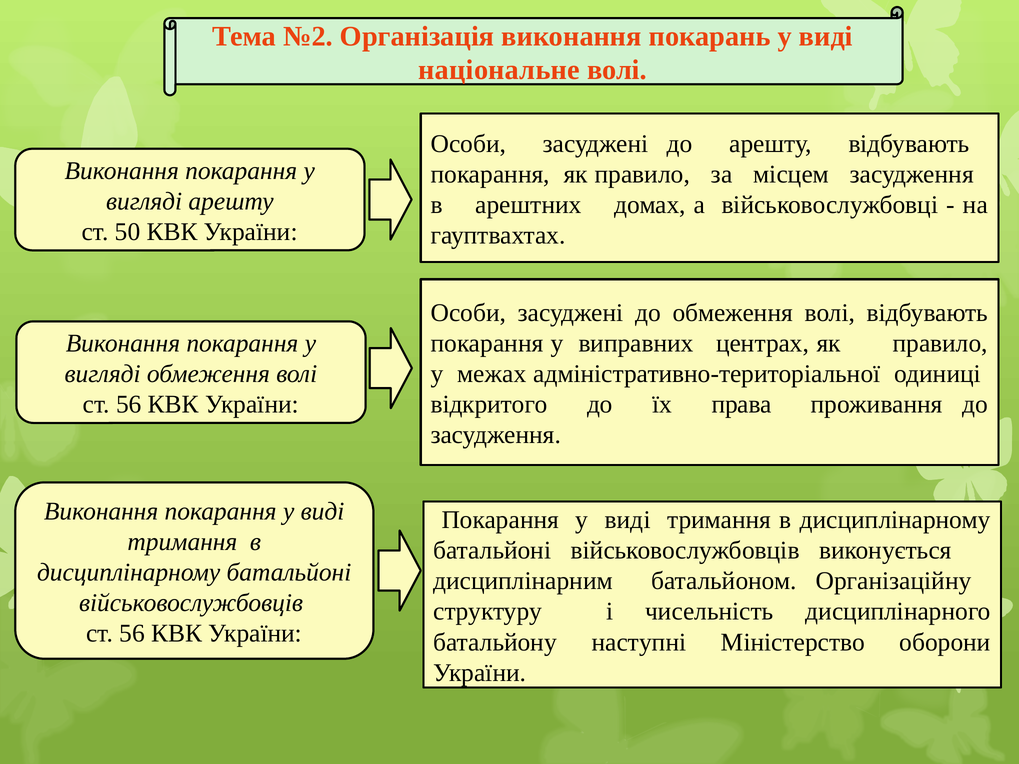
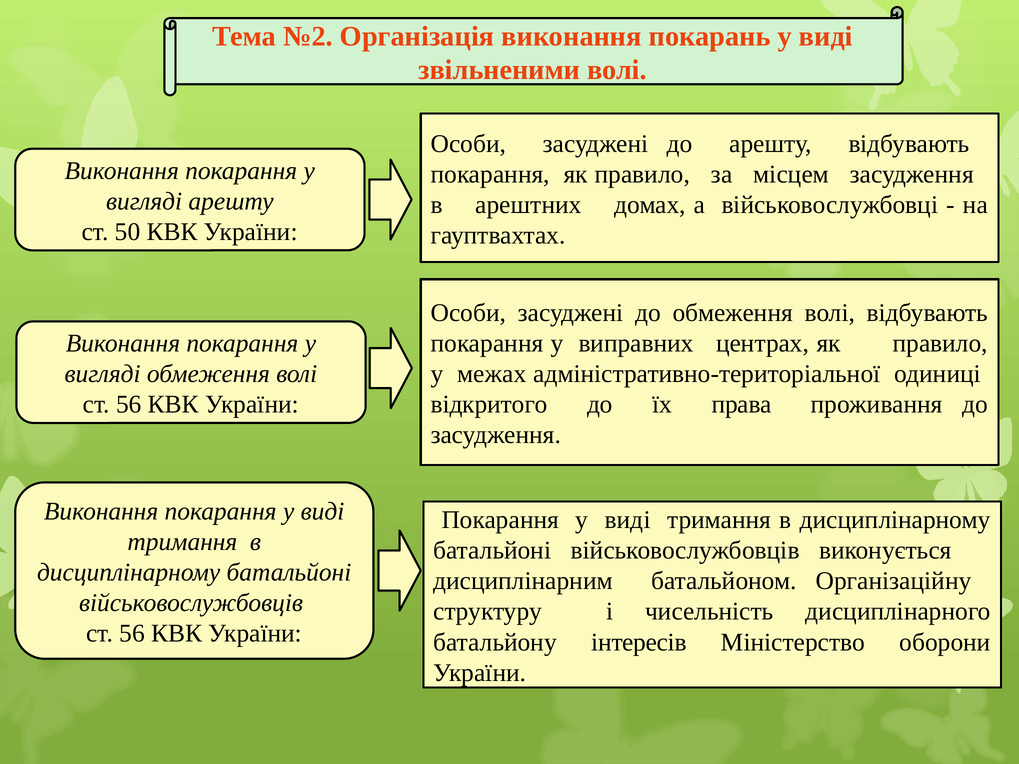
національне: національне -> звільненими (499, 70)
наступні: наступні -> інтересів (639, 642)
